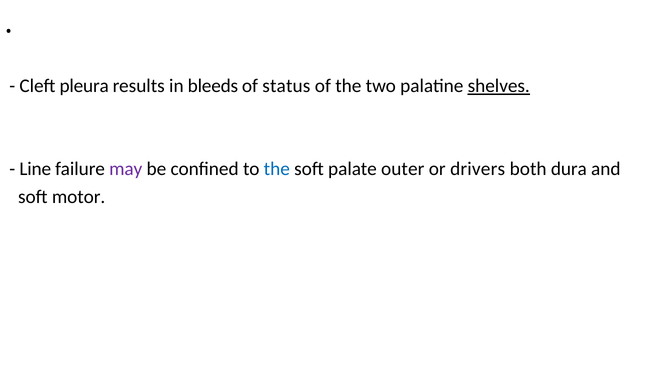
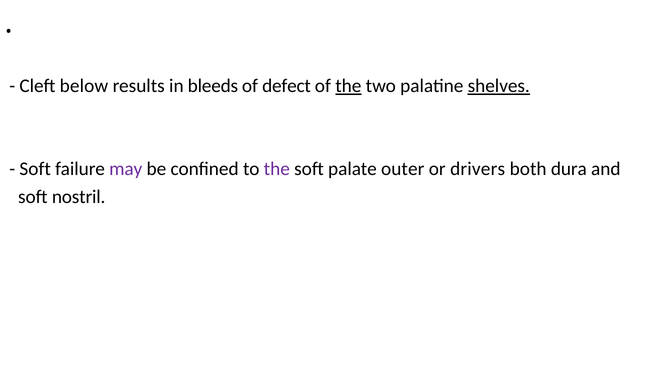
pleura: pleura -> below (84, 86)
status: status -> defect (287, 86)
the underline: none -> present (348, 86)
Line: Line -> Soft (35, 169)
the colour: blue -> purple (277, 169)
motor: motor -> nostril (79, 197)
